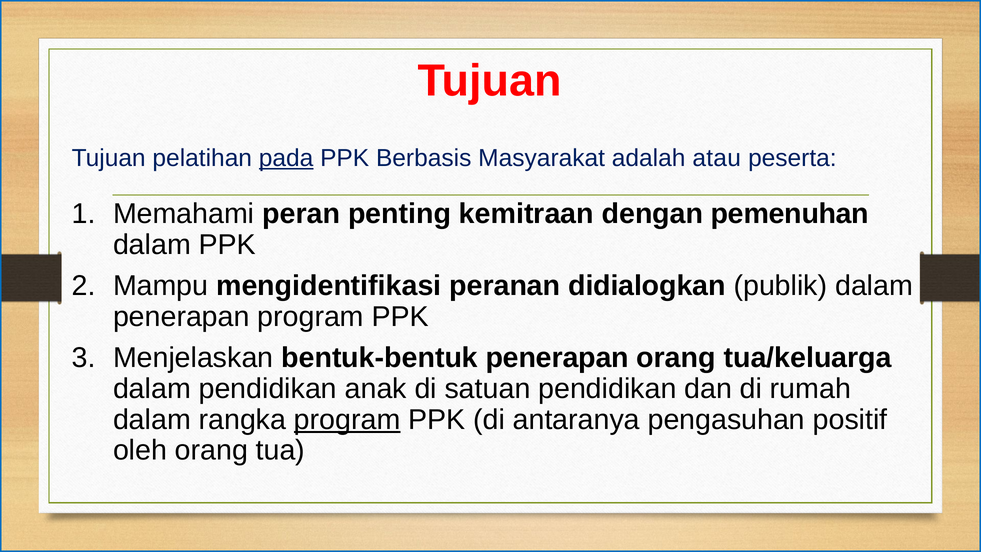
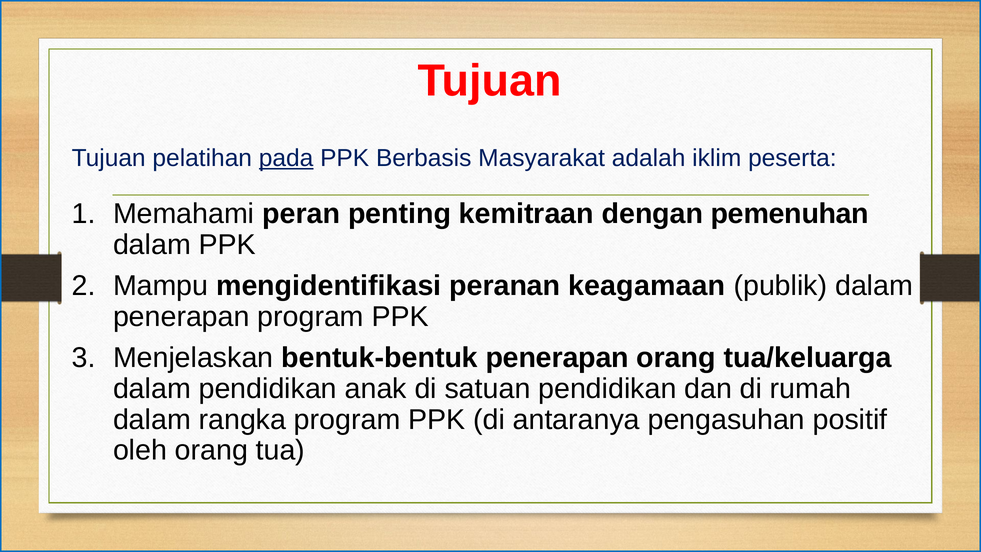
atau: atau -> iklim (717, 158)
didialogkan: didialogkan -> keagamaan (647, 286)
program underline: present -> none (347, 419)
